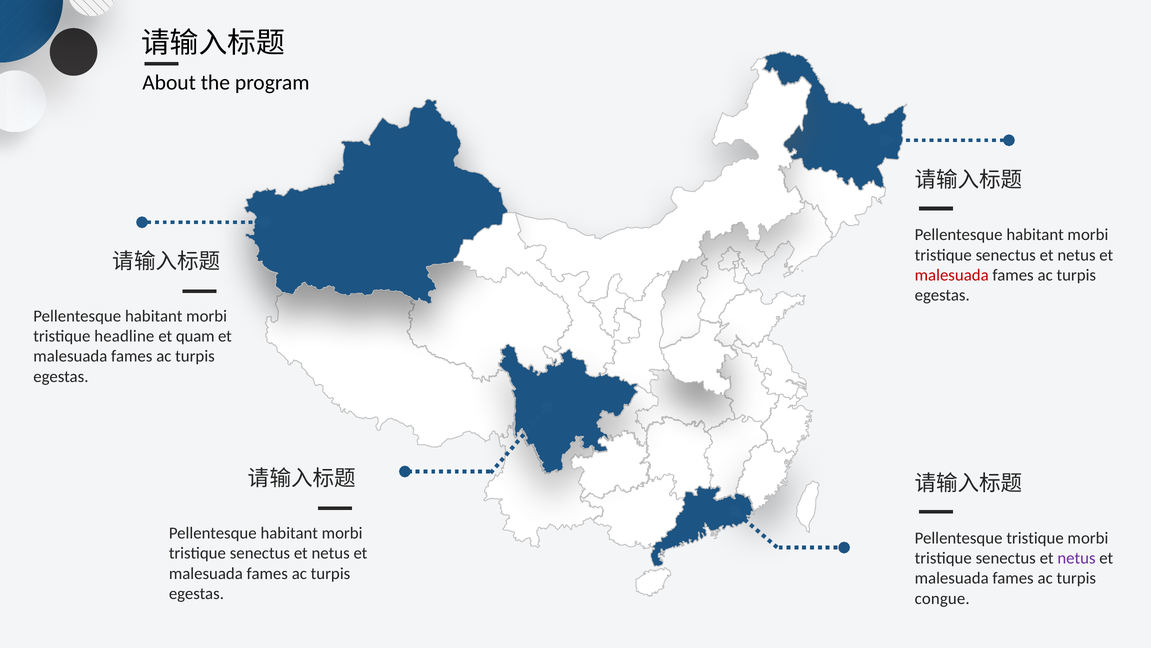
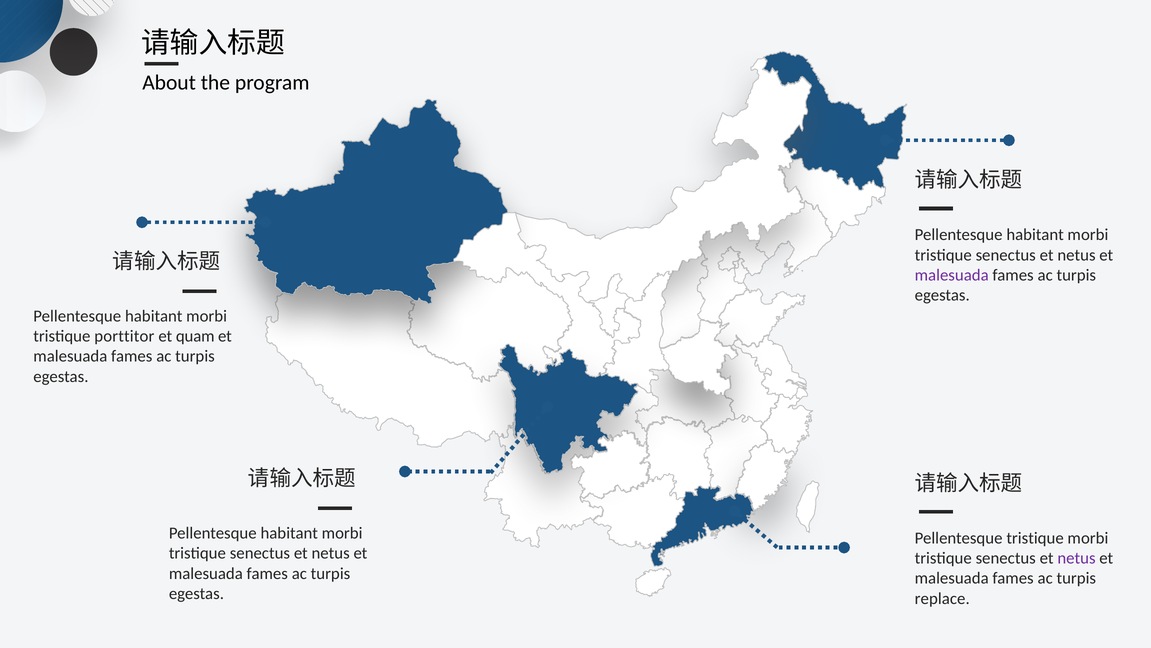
malesuada colour: red -> purple (952, 275)
headline: headline -> porttitor (124, 336)
congue: congue -> replace (942, 598)
